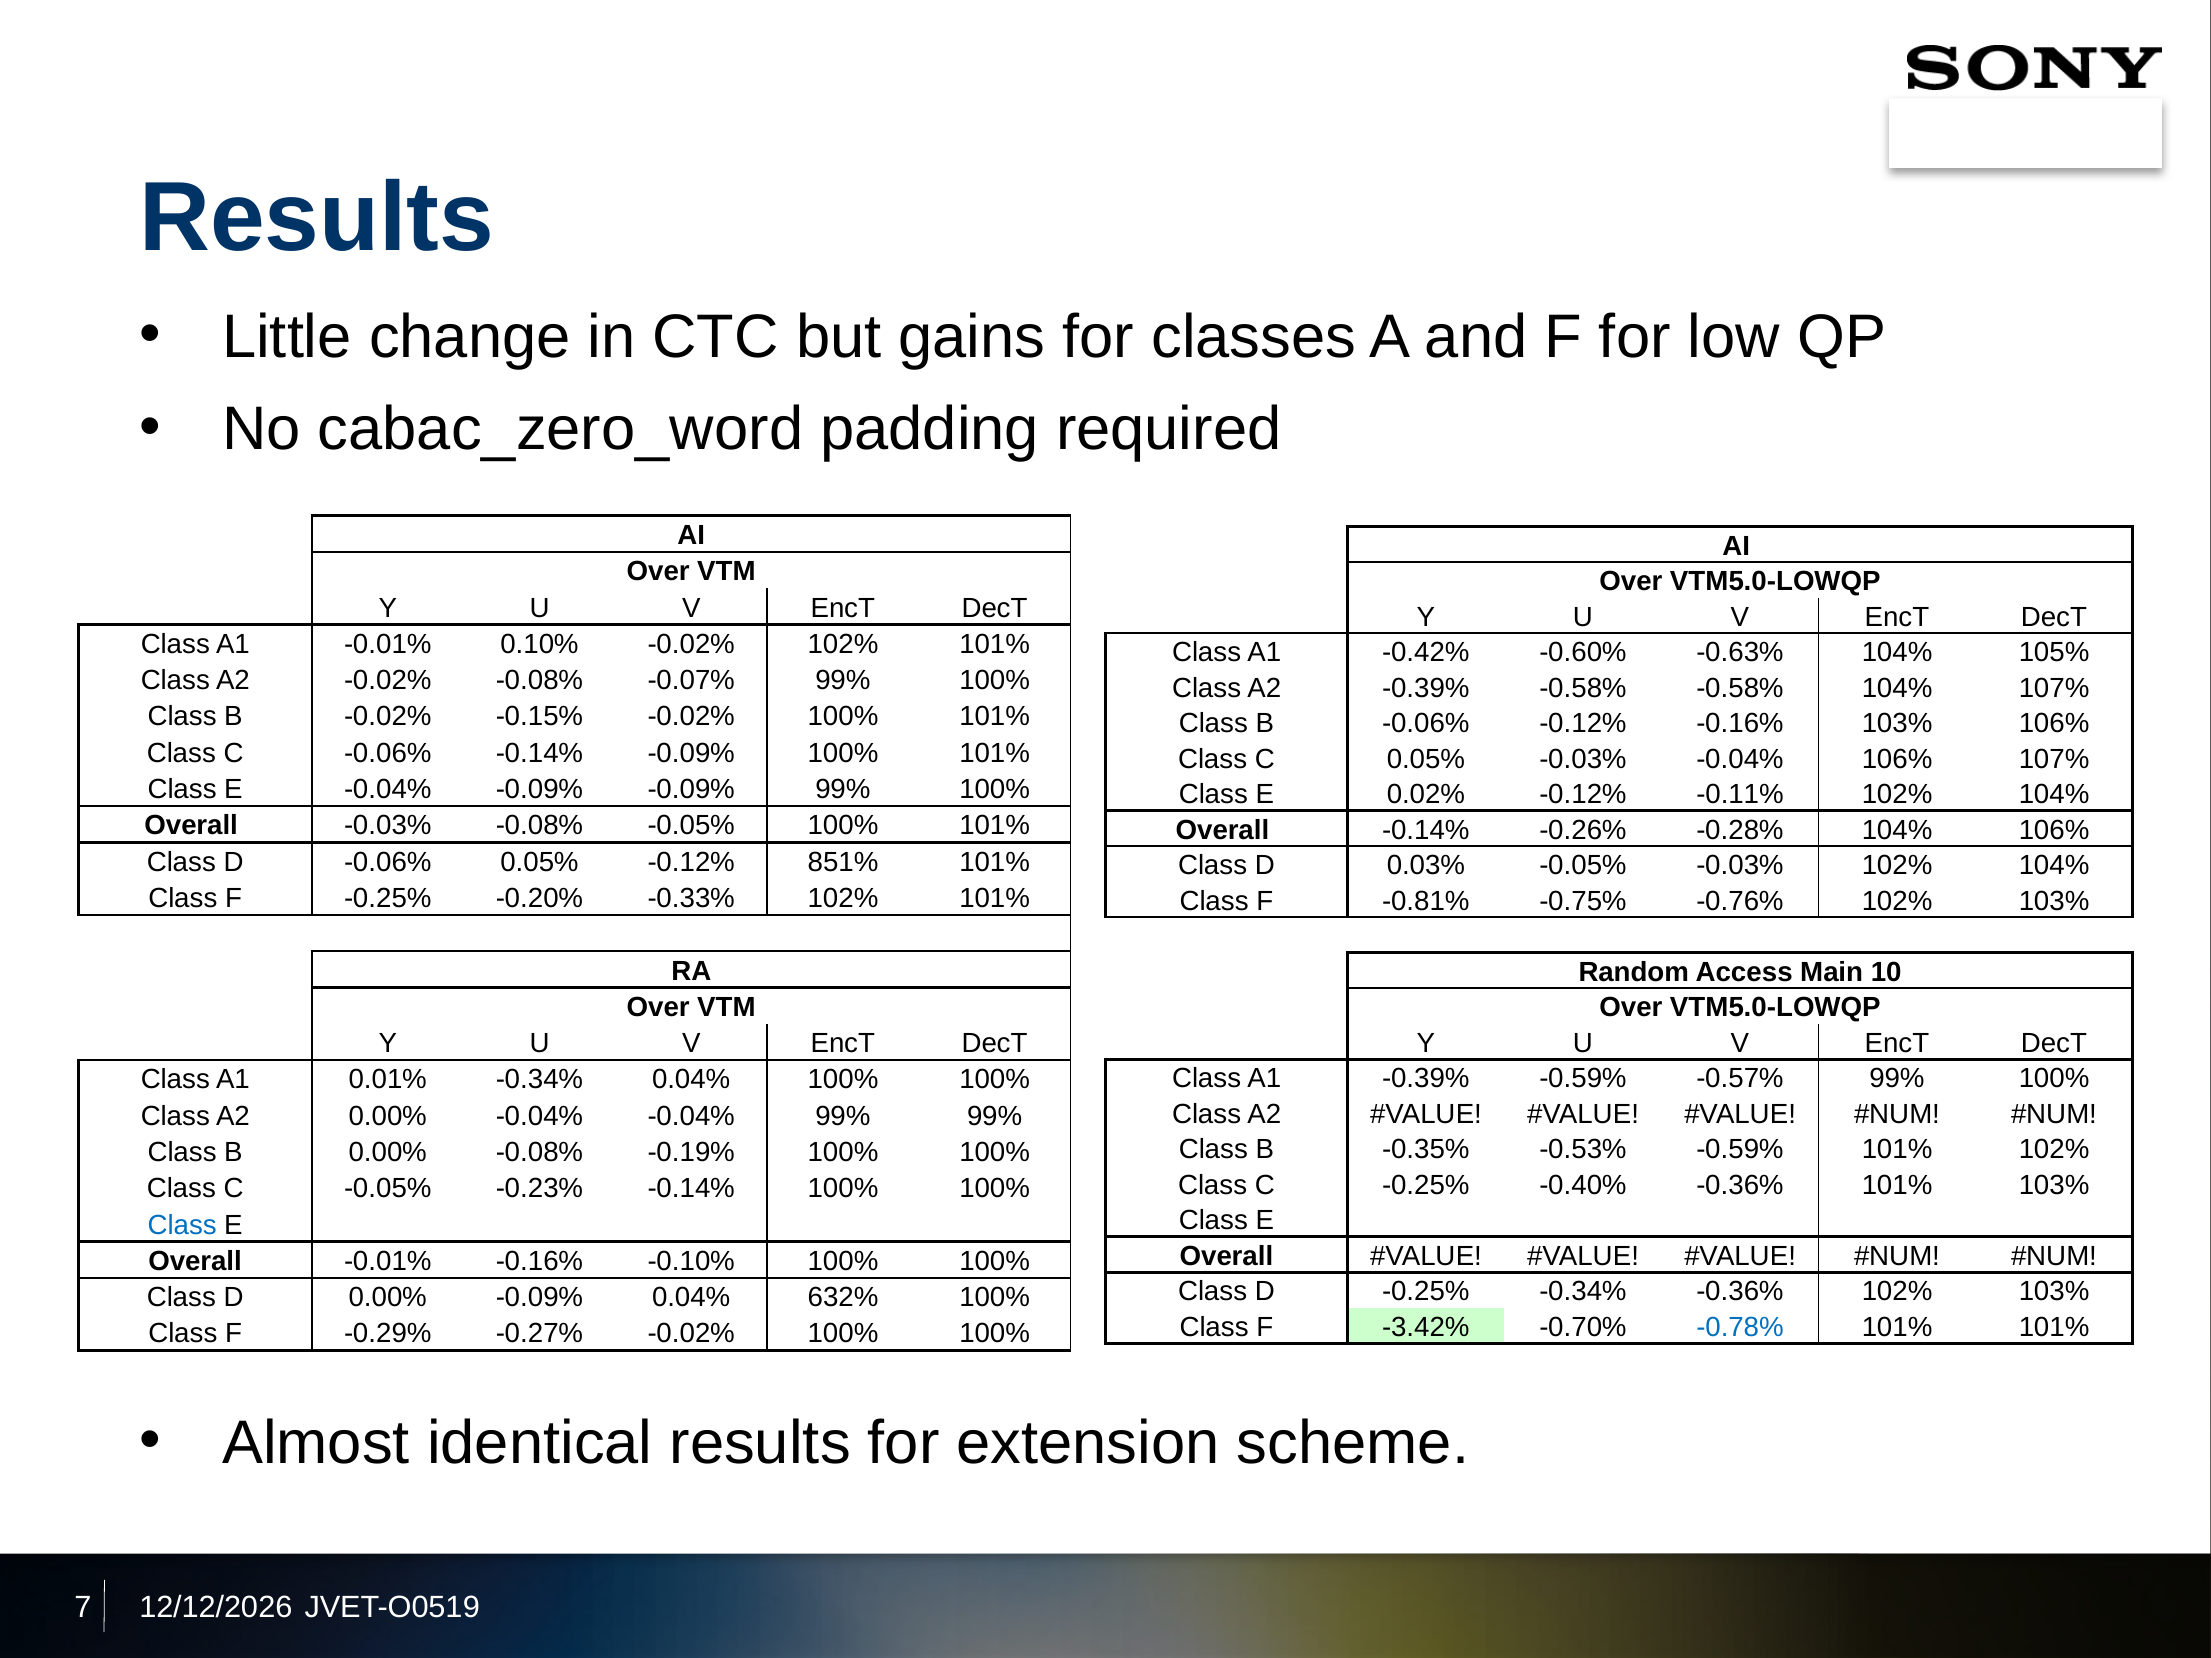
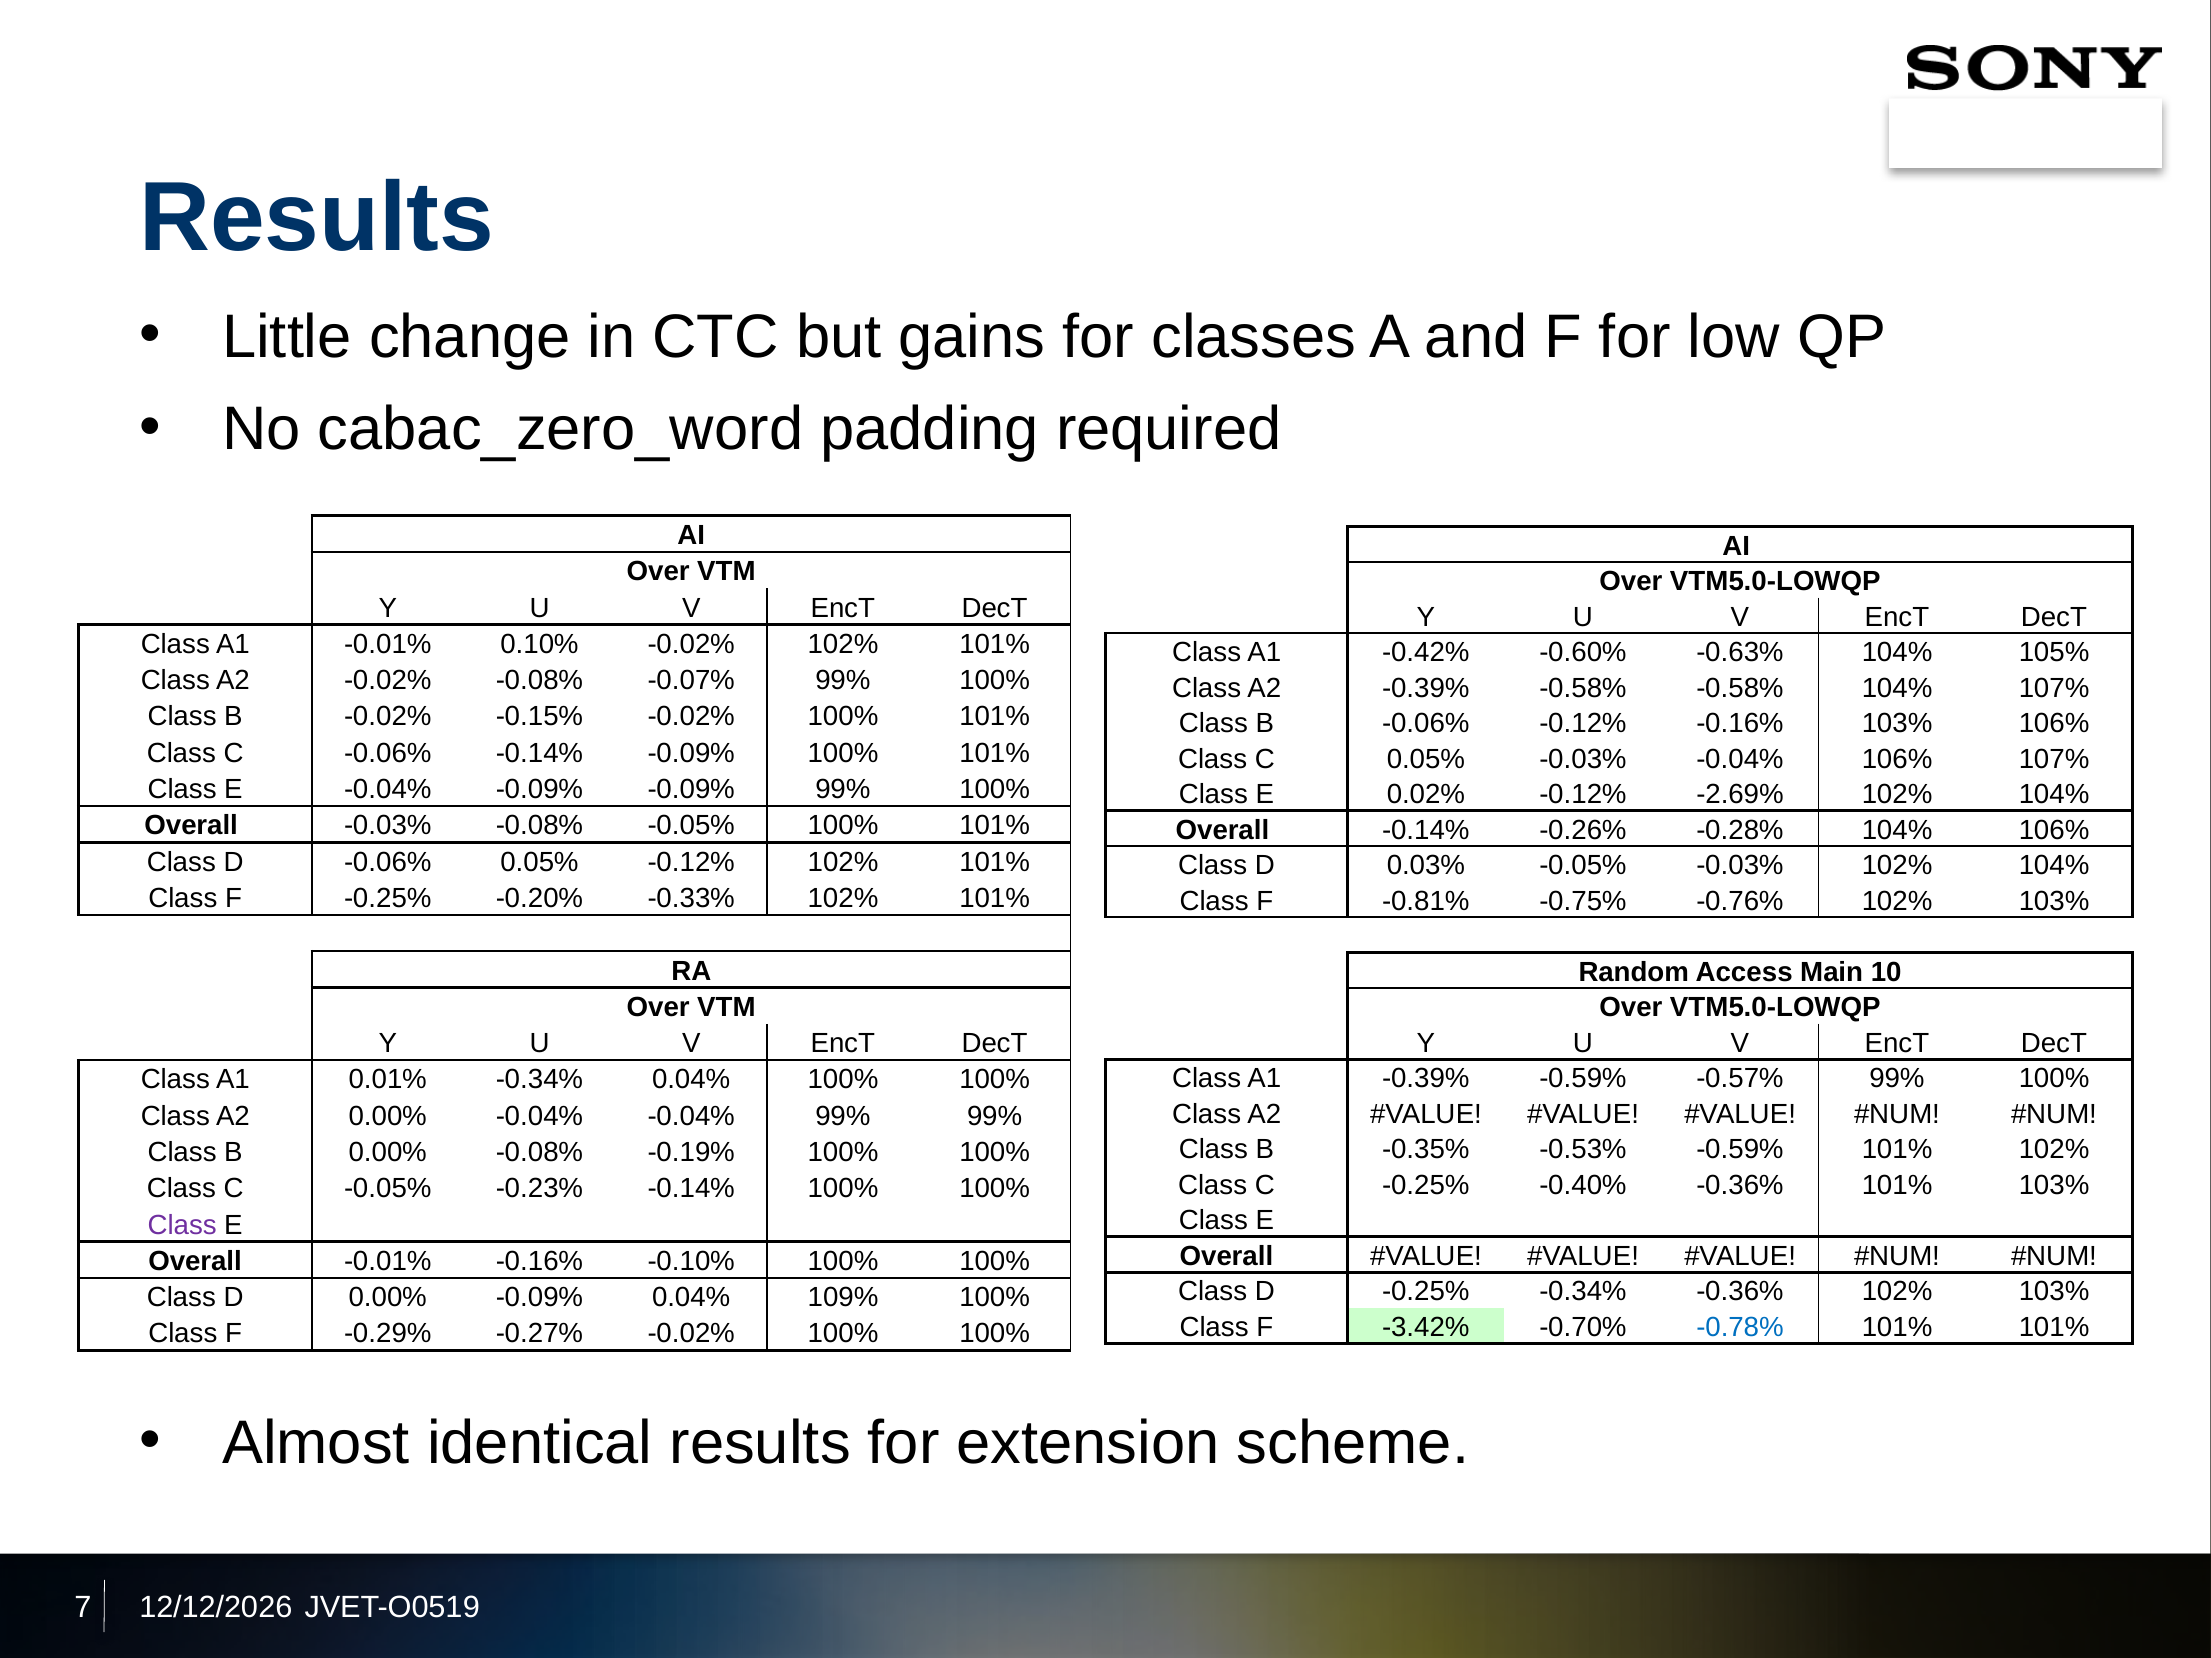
-0.11%: -0.11% -> -2.69% (1740, 795)
-0.12% 851%: 851% -> 102% (843, 862)
Class colour: blue -> purple (182, 1225)
632%: 632% -> 109% (843, 1298)
